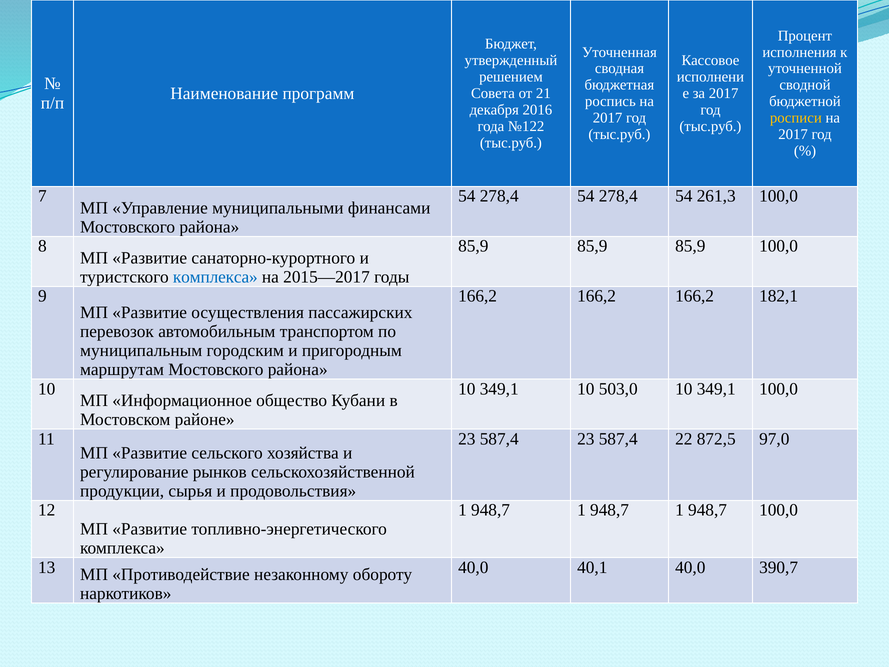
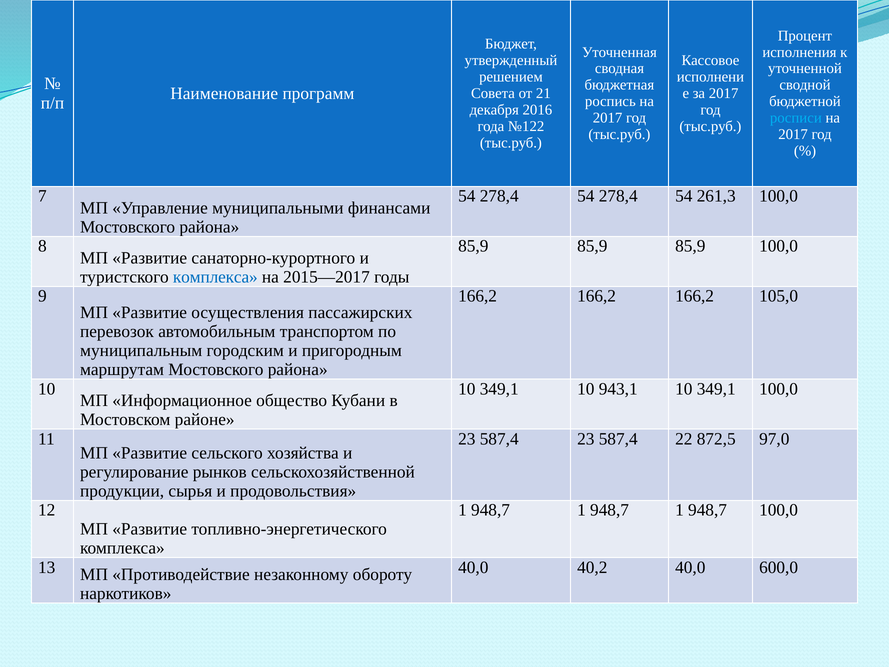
росписи colour: yellow -> light blue (796, 118)
182,1: 182,1 -> 105,0 (779, 296)
503,0: 503,0 -> 943,1 (618, 389)
40,1: 40,1 -> 40,2 (592, 567)
390,7: 390,7 -> 600,0 (779, 567)
